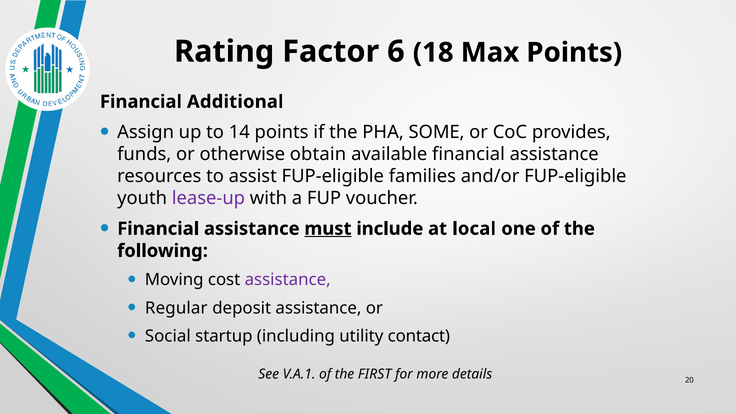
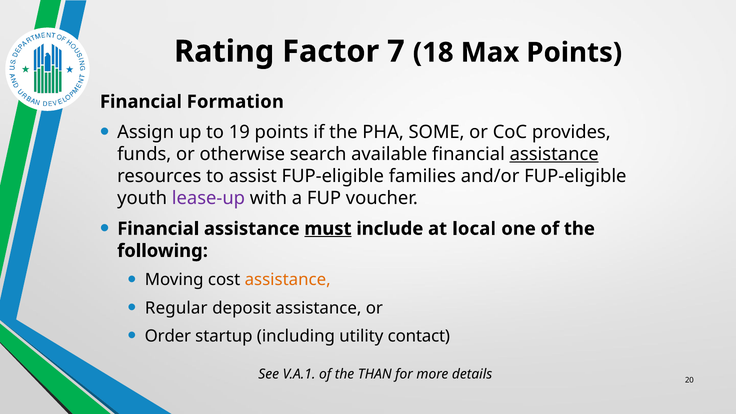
6: 6 -> 7 (396, 52)
Additional: Additional -> Formation (235, 102)
14: 14 -> 19 (239, 132)
obtain: obtain -> search (318, 154)
assistance underline: none -> present (554, 154)
assistance colour: purple -> orange (288, 280)
Social: Social -> Order (168, 336)
FIRST: FIRST -> THAN (375, 374)
